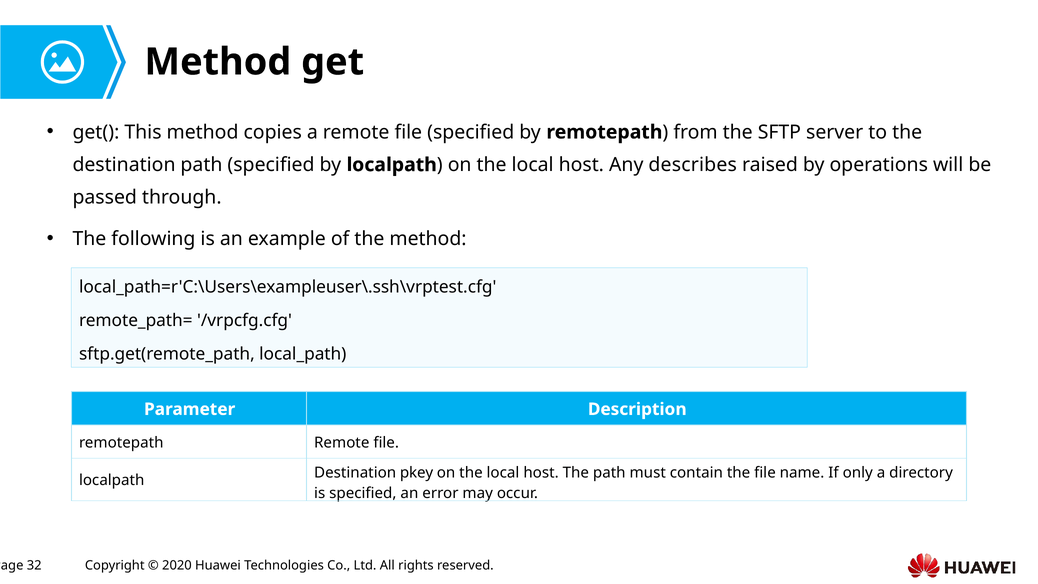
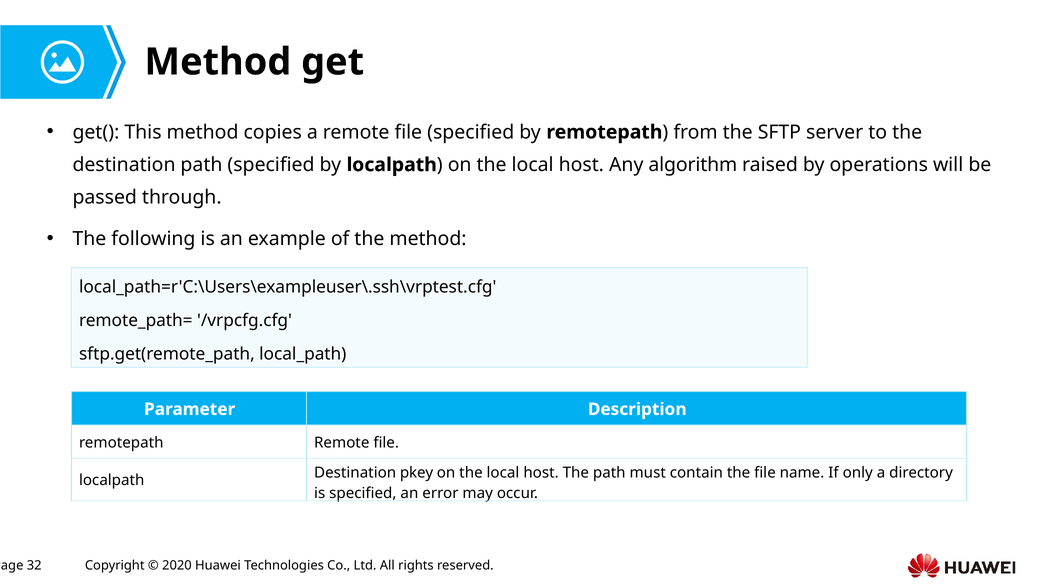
describes: describes -> algorithm (693, 165)
